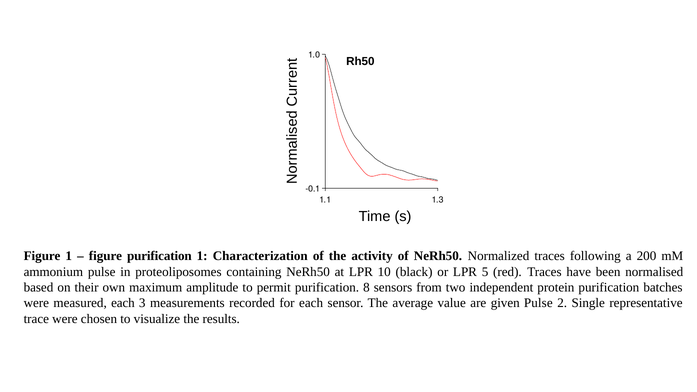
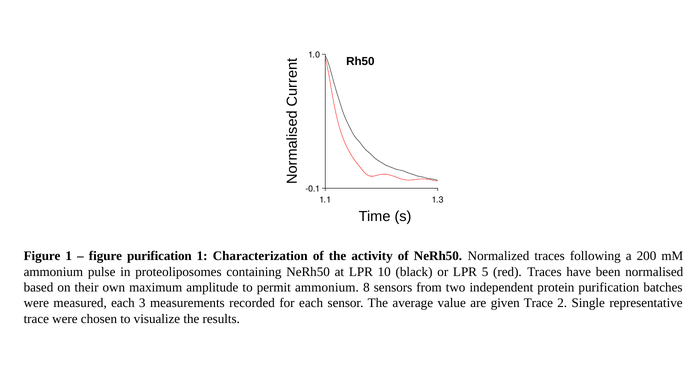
permit purification: purification -> ammonium (327, 287)
given Pulse: Pulse -> Trace (538, 303)
